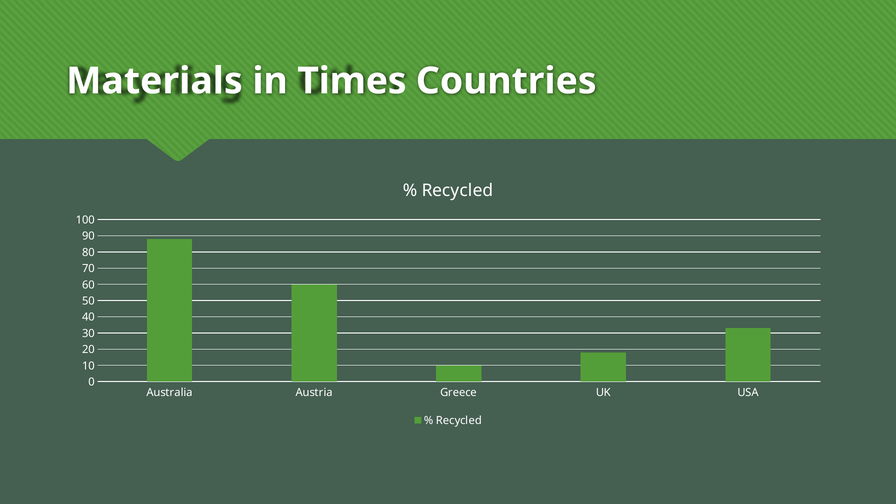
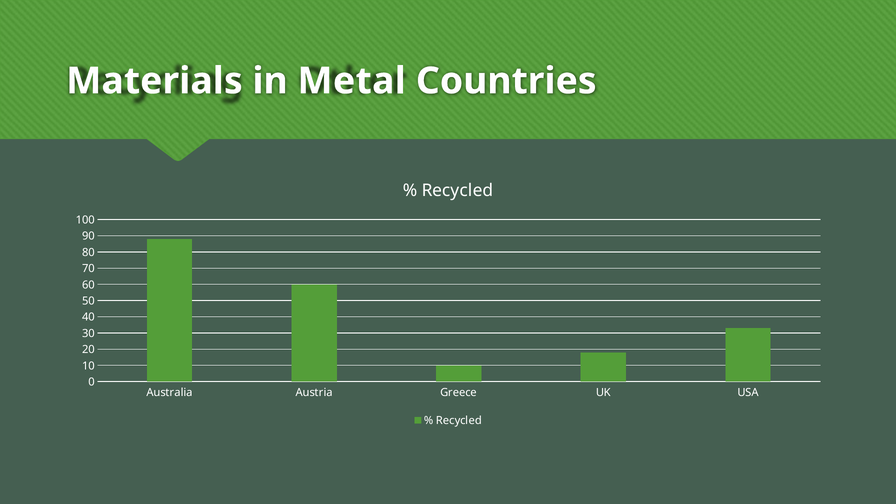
Times: Times -> Metal (352, 81)
